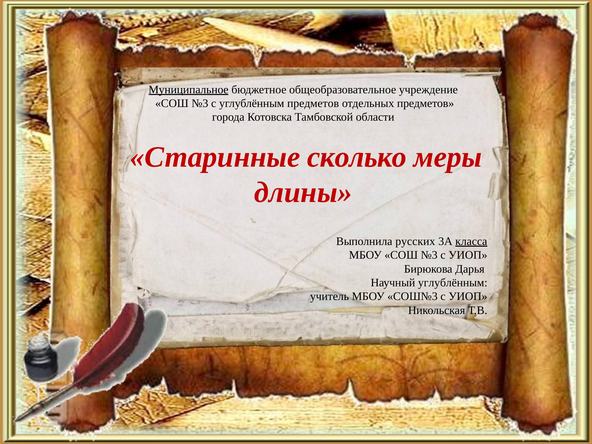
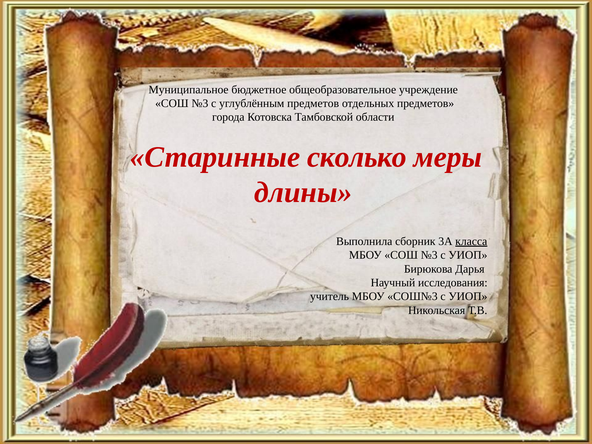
Муниципальное underline: present -> none (189, 90)
русских: русских -> сборник (415, 241)
Научный углублённым: углублённым -> исследования (453, 283)
